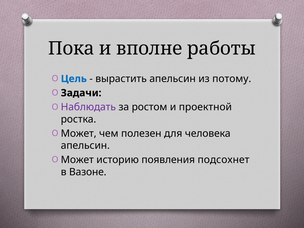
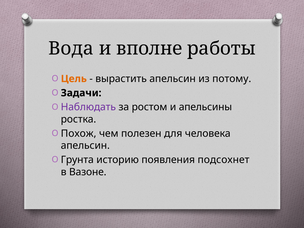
Пока: Пока -> Вода (71, 48)
Цель colour: blue -> orange (74, 79)
проектной: проектной -> апельсины (205, 107)
Может: Может -> Похож (79, 133)
Может: Может -> Грунта (77, 160)
